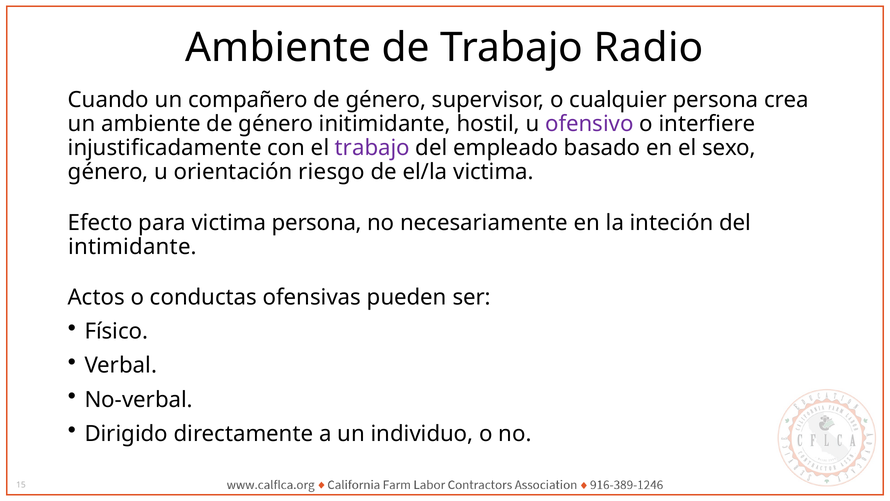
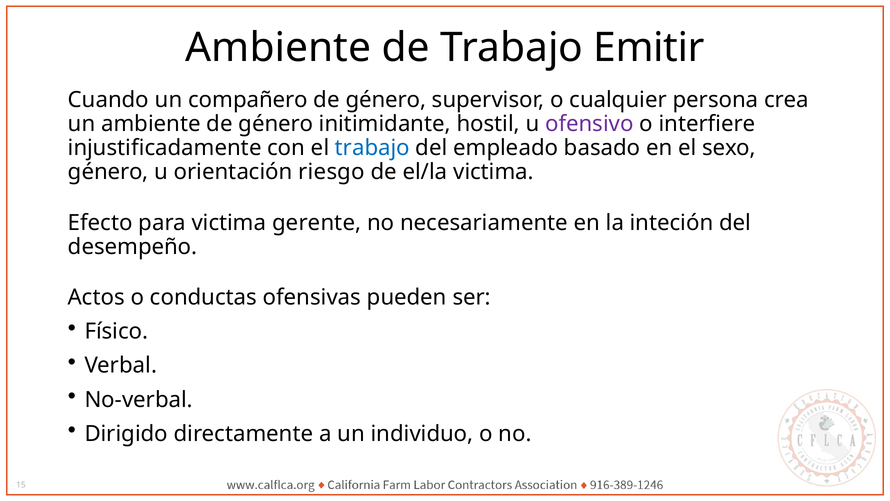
Radio: Radio -> Emitir (649, 48)
trabajo colour: purple -> blue (372, 148)
victima persona: persona -> gerente (317, 223)
intimidante: intimidante -> desempeño (133, 247)
